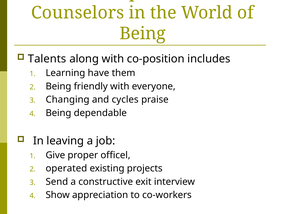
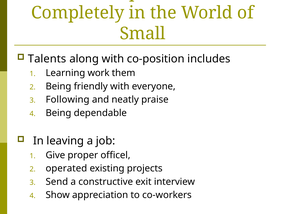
Counselors: Counselors -> Completely (78, 13)
Being: Being -> Small (143, 34)
have: have -> work (99, 73)
Changing: Changing -> Following (68, 99)
cycles: cycles -> neatly (125, 99)
